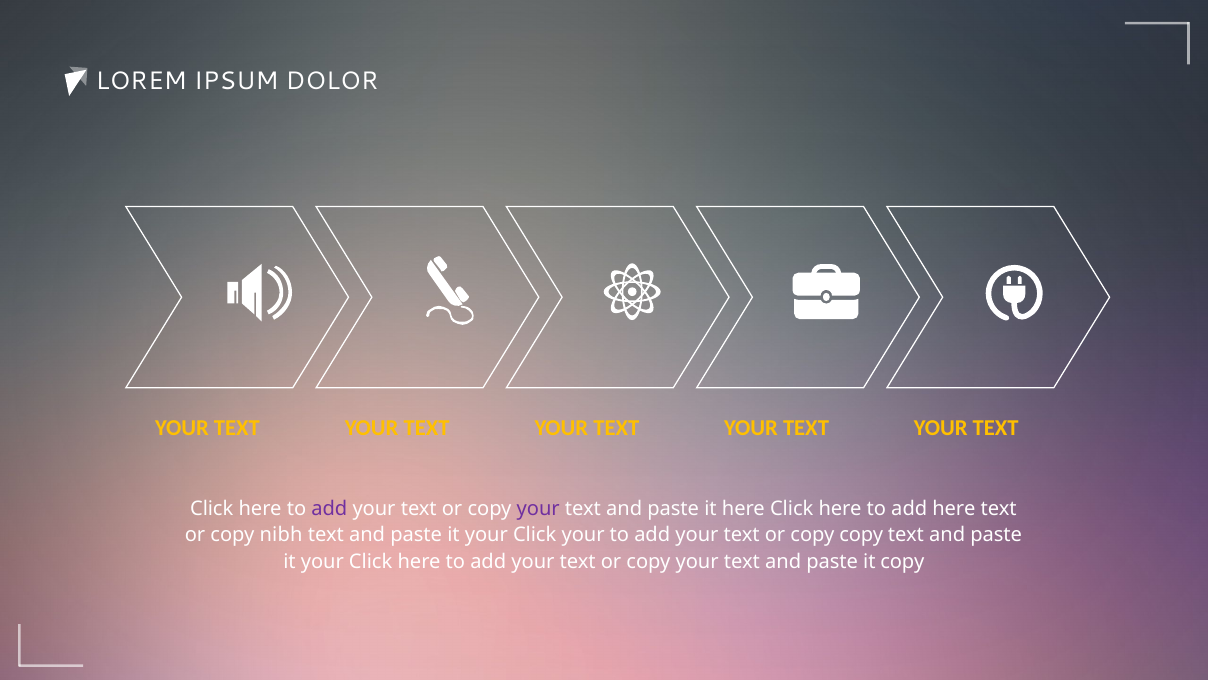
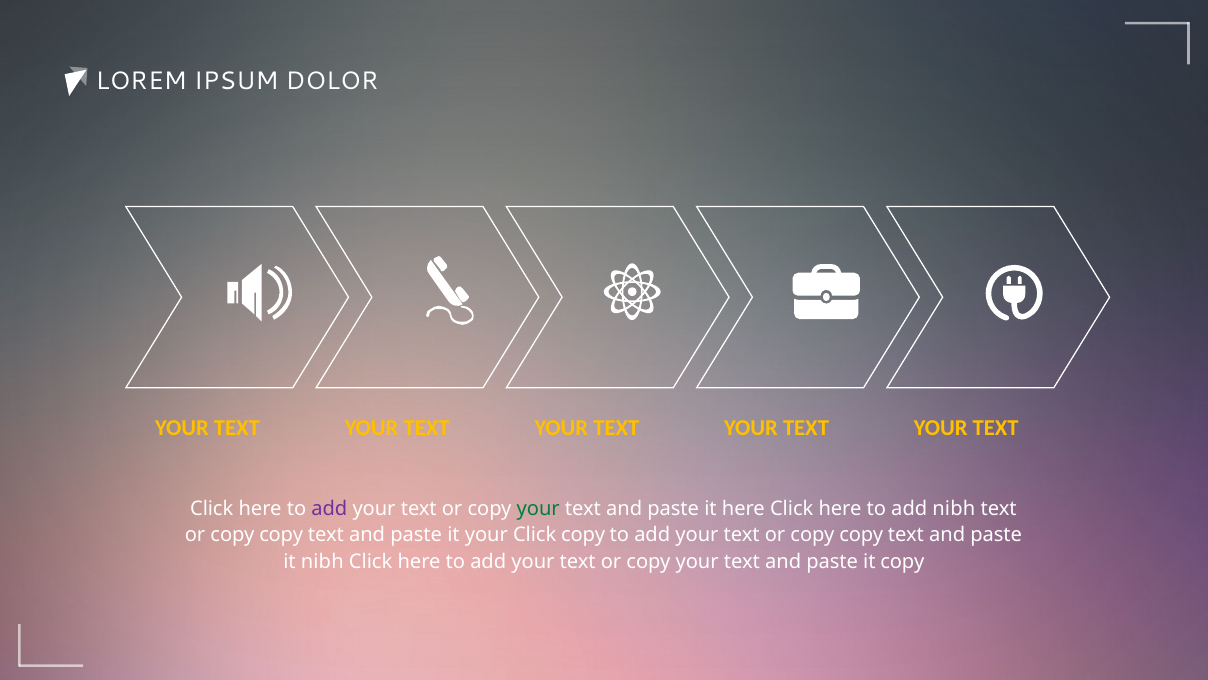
your colour: purple -> green (538, 508)
add here: here -> nibh (954, 508)
nibh: nibh -> copy (281, 535)
Click your: your -> copy (583, 535)
your: your -> nibh (322, 561)
